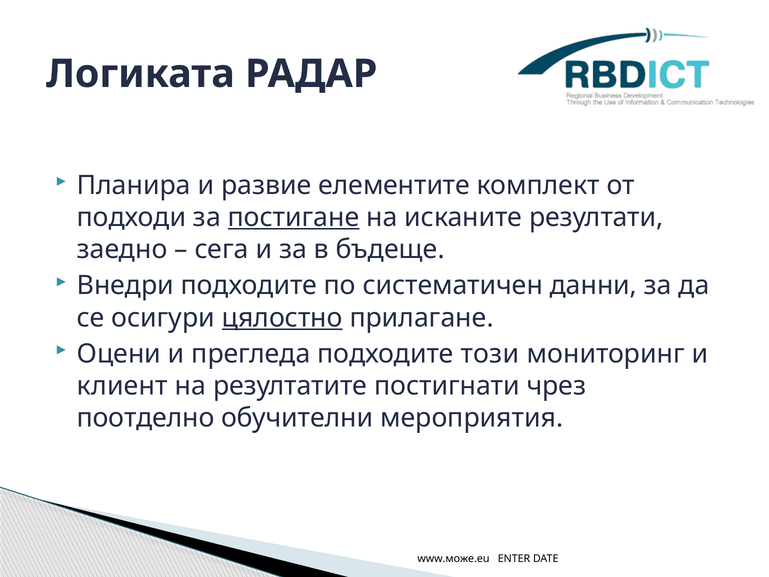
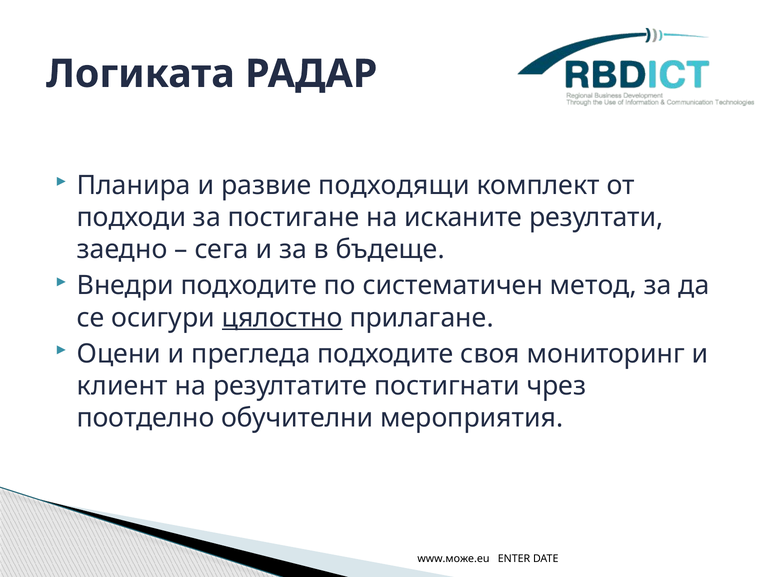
елементите: елементите -> подходящи (394, 185)
постигане underline: present -> none (294, 217)
данни: данни -> метод (593, 286)
този: този -> своя (490, 354)
